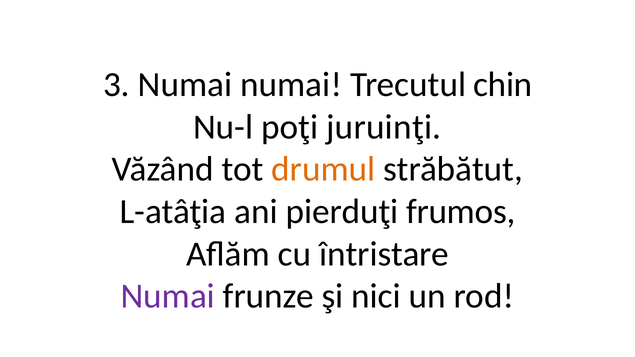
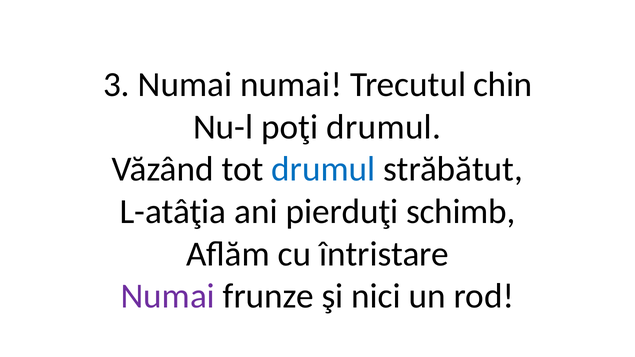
poţi juruinţi: juruinţi -> drumul (384, 127)
drumul colour: orange -> blue (323, 169)
frumos: frumos -> schimb (461, 212)
